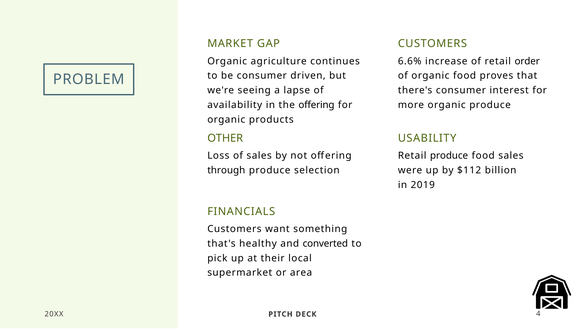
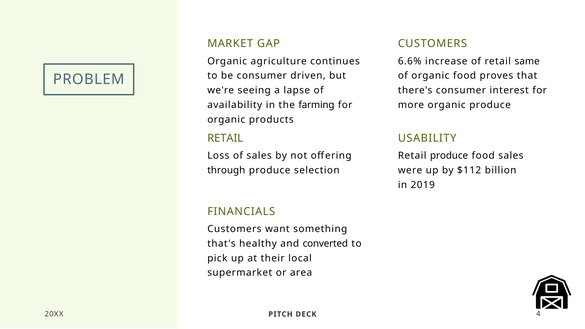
order: order -> same (527, 61)
the offering: offering -> farming (316, 105)
OTHER: OTHER -> RETAIL (225, 138)
